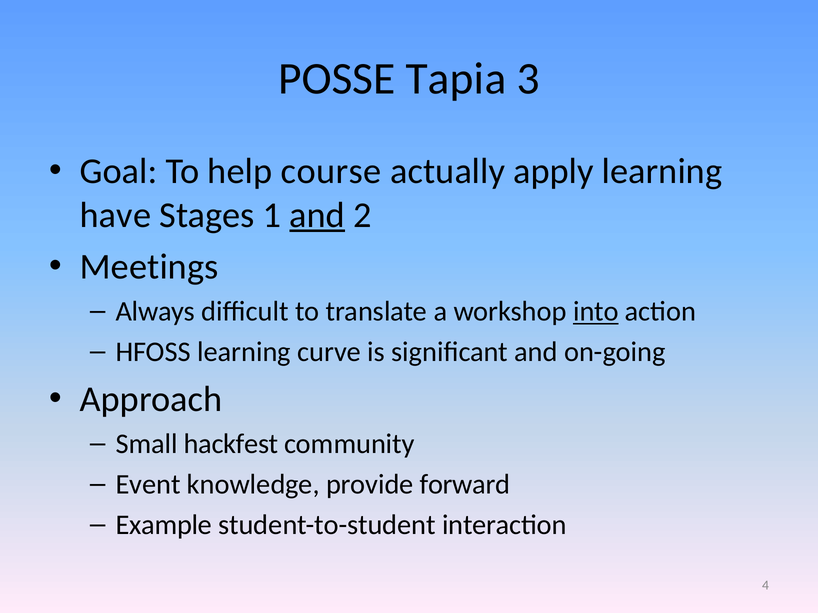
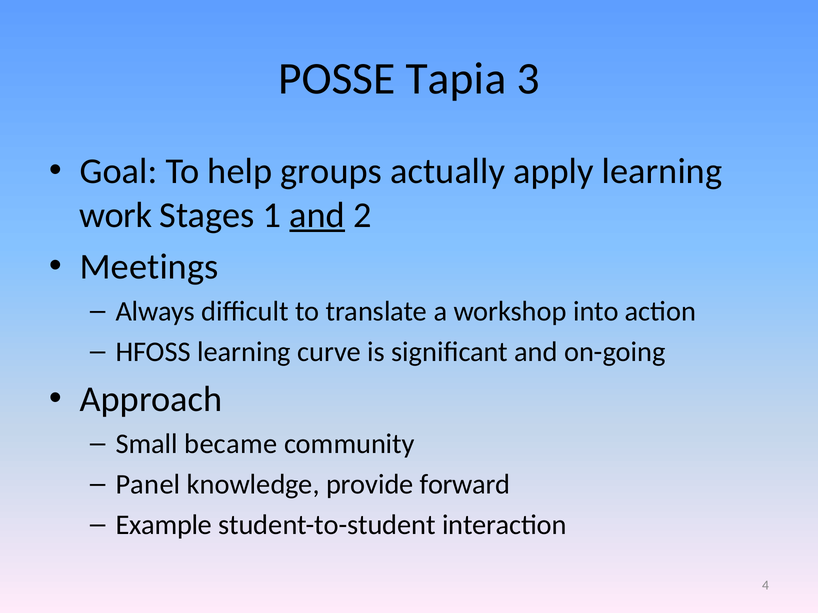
course: course -> groups (331, 172)
have: have -> work (116, 215)
into underline: present -> none (596, 312)
hackfest: hackfest -> became (231, 444)
Event: Event -> Panel (148, 485)
